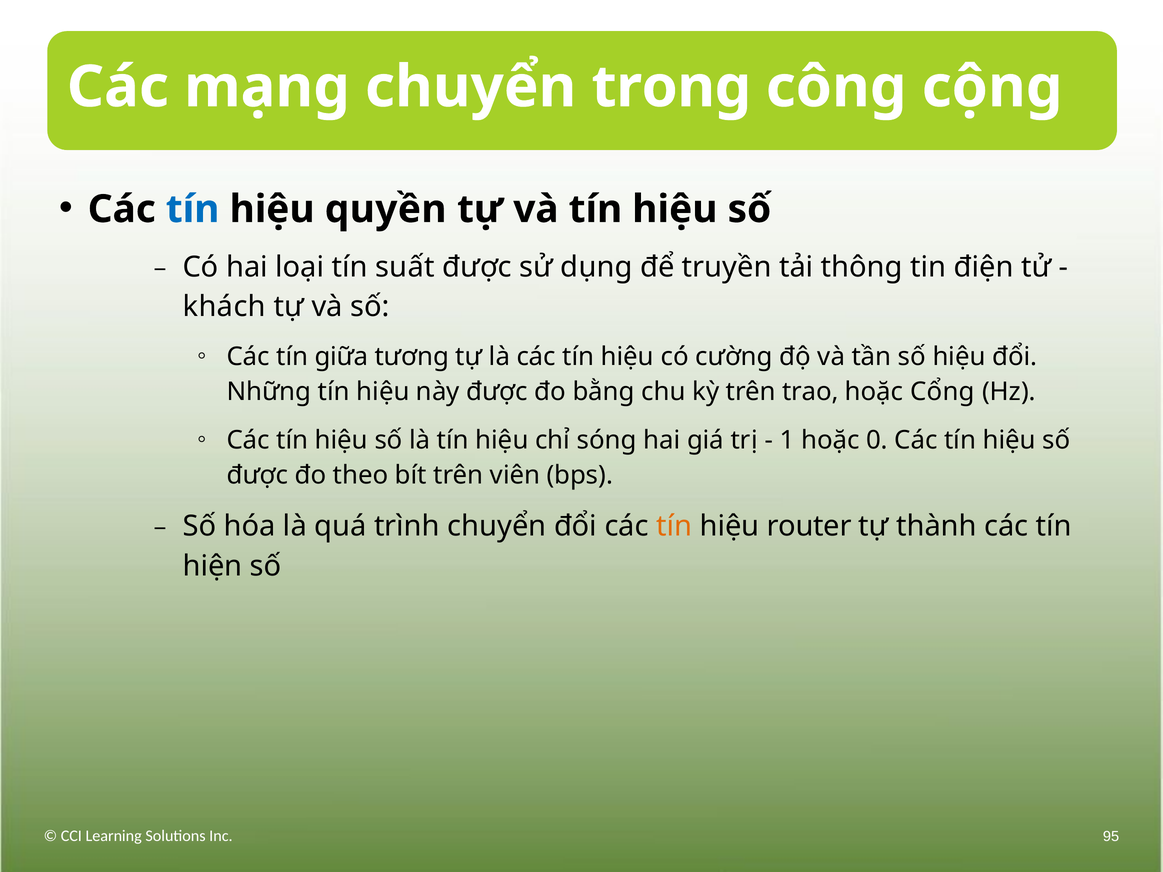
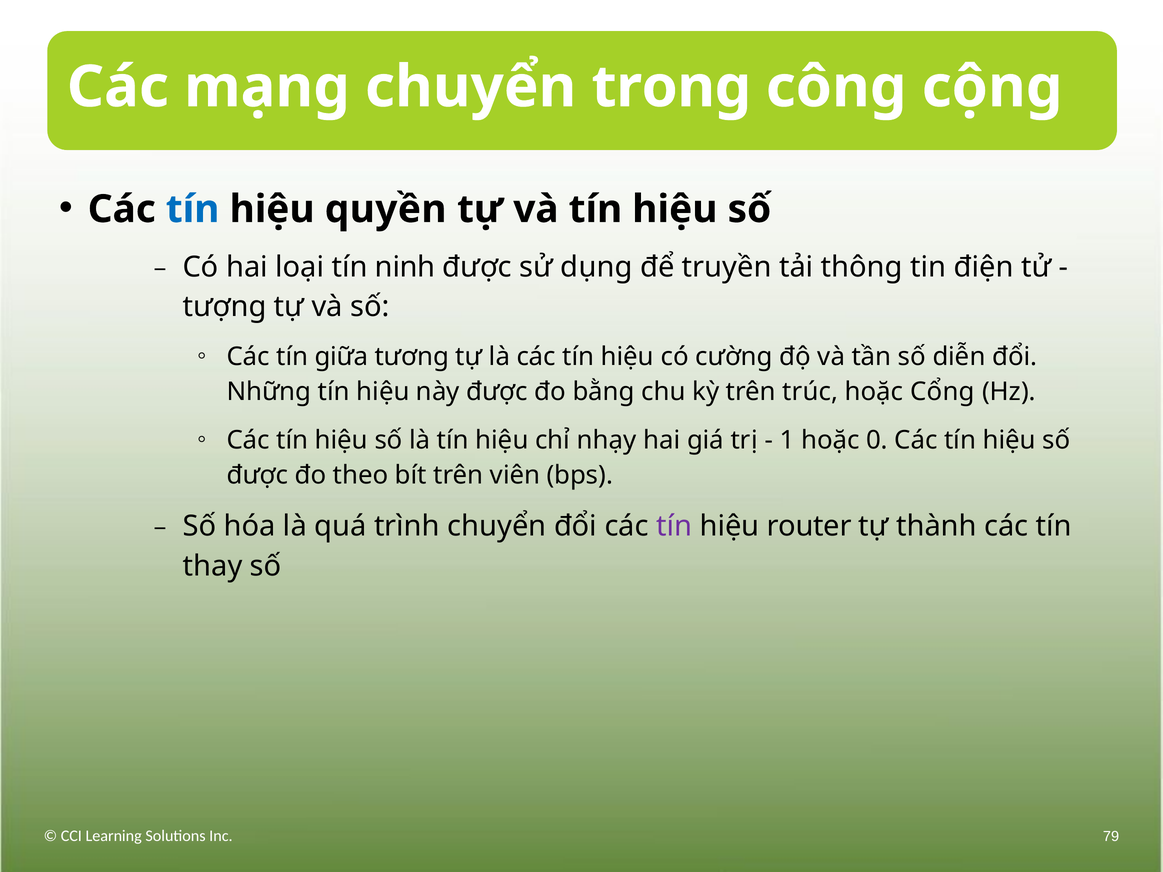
suất: suất -> ninh (405, 267)
khách: khách -> tượng (225, 307)
số hiệu: hiệu -> diễn (959, 357)
trao: trao -> trúc (810, 392)
sóng: sóng -> nhạy (607, 440)
tín colour: orange -> purple (674, 527)
hiện: hiện -> thay (213, 566)
95: 95 -> 79 (1111, 837)
